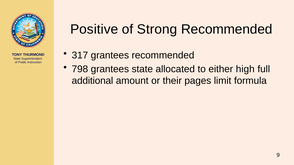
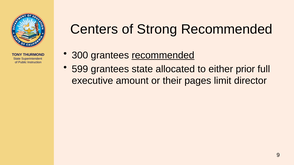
Positive: Positive -> Centers (94, 29)
317: 317 -> 300 (80, 55)
recommended underline: none -> present (163, 55)
798: 798 -> 599 (80, 69)
high: high -> prior (245, 69)
additional: additional -> executive (92, 81)
formula: formula -> director (250, 81)
